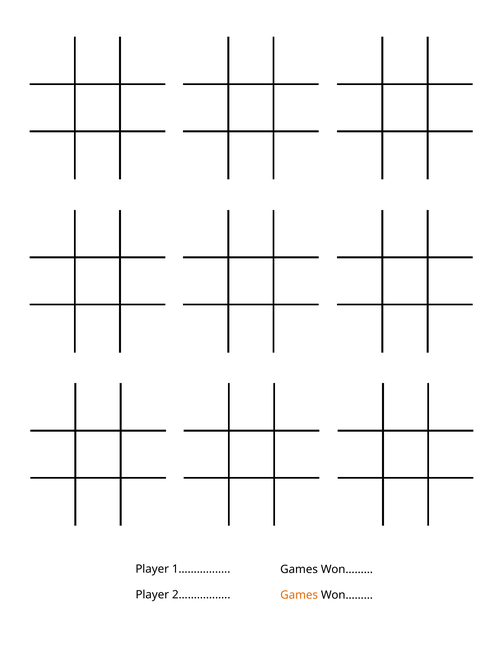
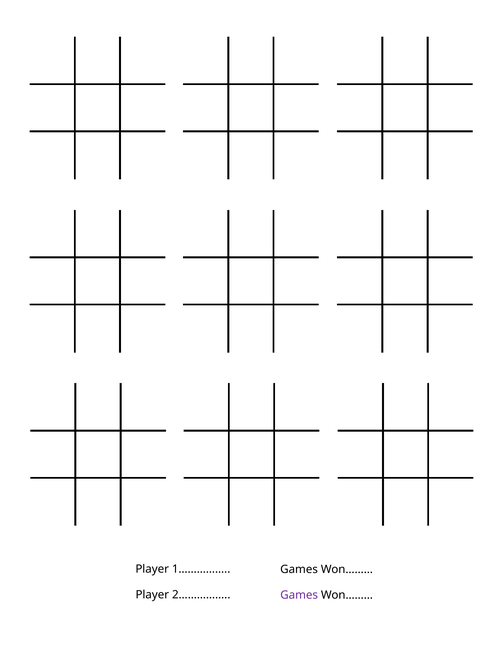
Games colour: orange -> purple (299, 596)
